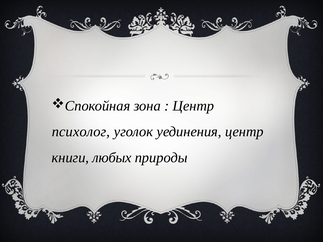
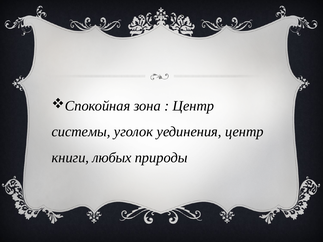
психолог: психолог -> системы (81, 132)
